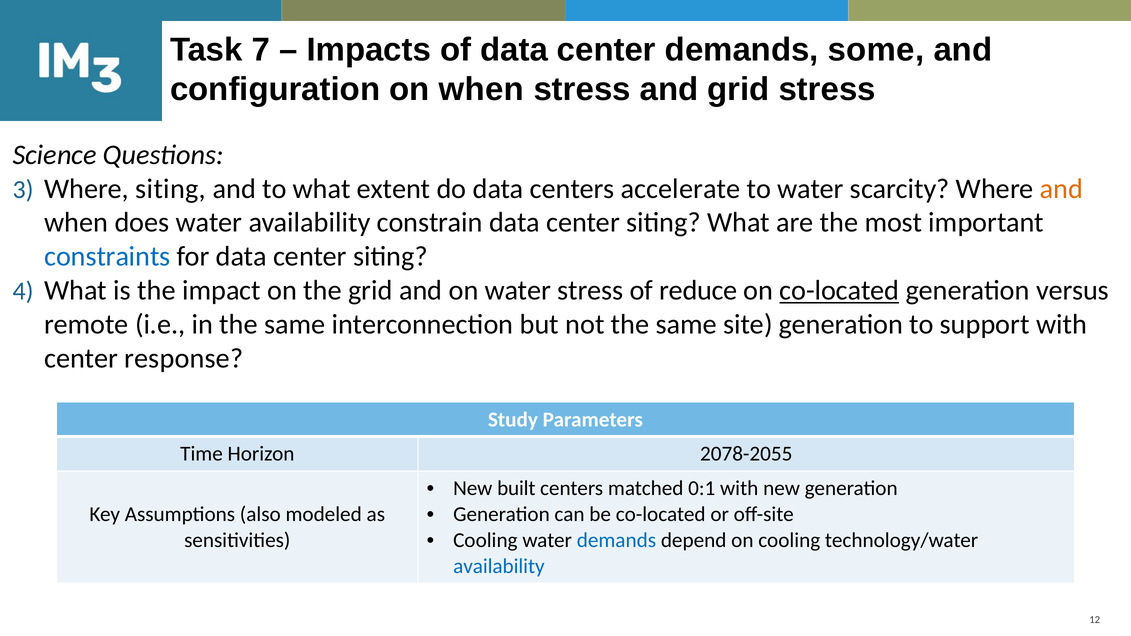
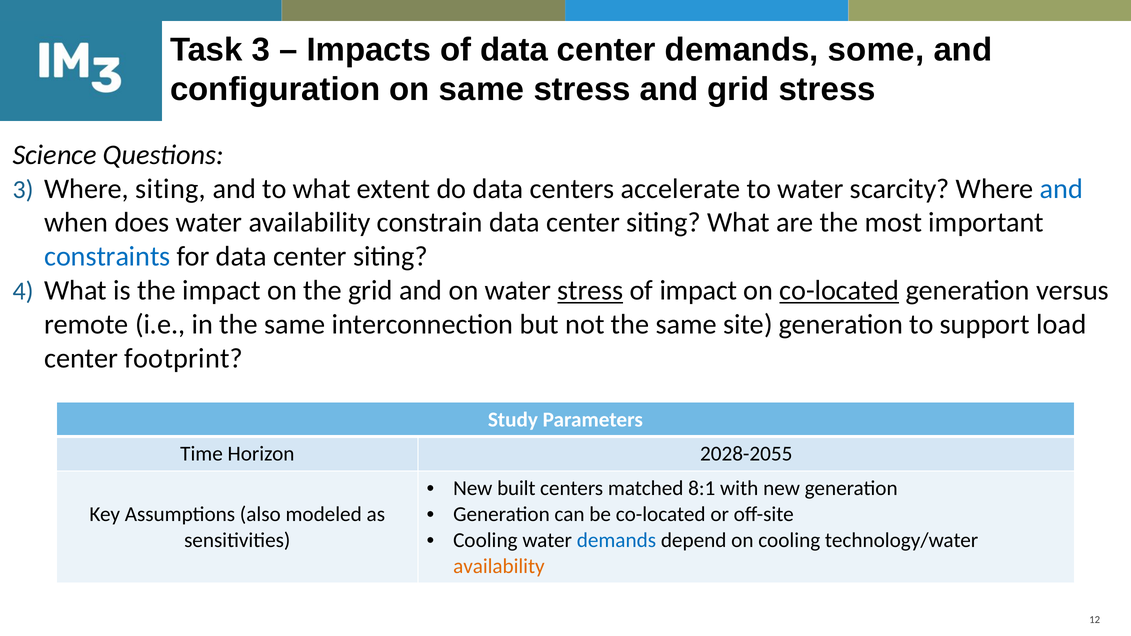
Task 7: 7 -> 3 (261, 50)
on when: when -> same (481, 89)
and colour: orange -> blue (1062, 189)
stress underline: none -> present (590, 291)
of reduce: reduce -> impact (698, 291)
support with: with -> load (1061, 324)
response: response -> footprint (184, 358)
2078-2055: 2078-2055 -> 2028-2055 (746, 454)
0:1: 0:1 -> 8:1 (702, 489)
availability colour: blue -> orange (499, 566)
